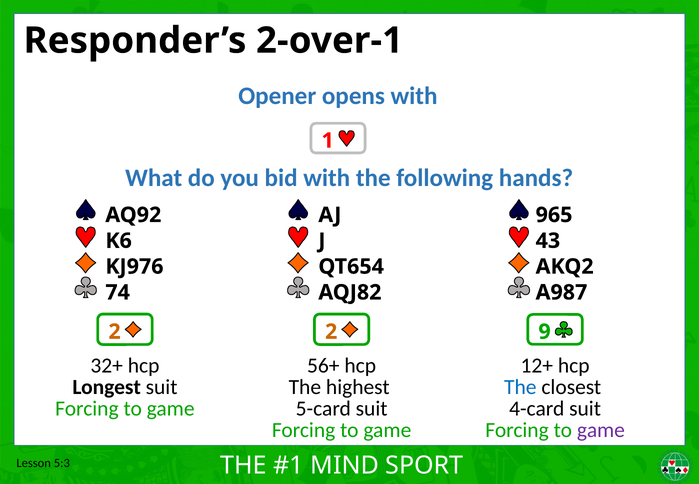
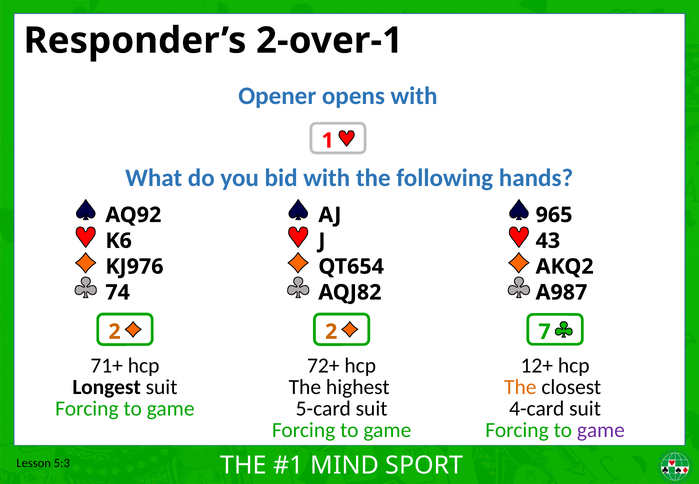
9: 9 -> 7 (545, 332)
32+: 32+ -> 71+ (107, 366)
56+: 56+ -> 72+ (323, 366)
The colour: blue -> orange (520, 387)
